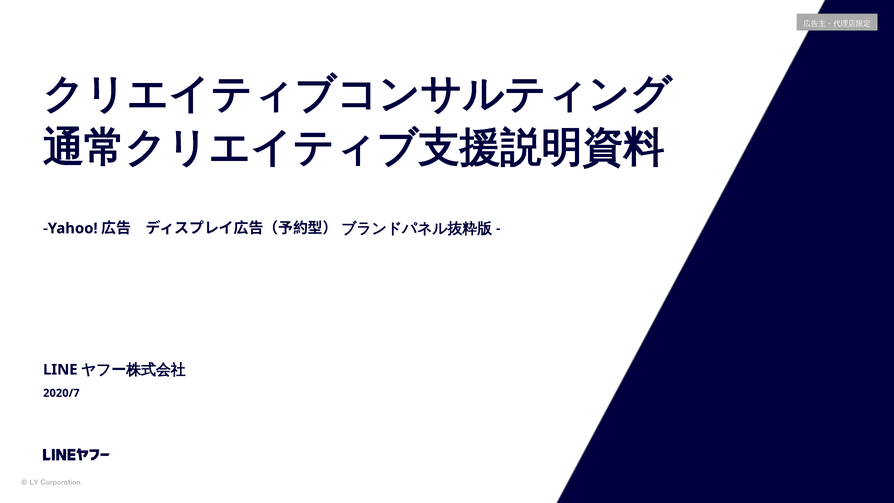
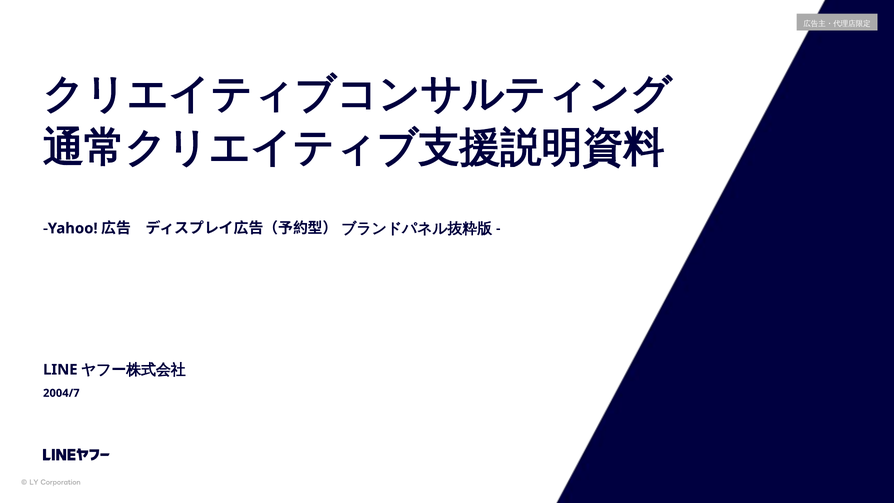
2020/7: 2020/7 -> 2004/7 (61, 393)
